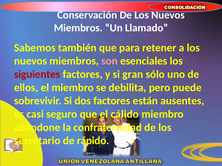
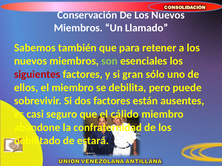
son colour: pink -> light green (109, 61)
secretario: secretario -> debilitado (37, 141)
rápido: rápido -> estará (93, 141)
